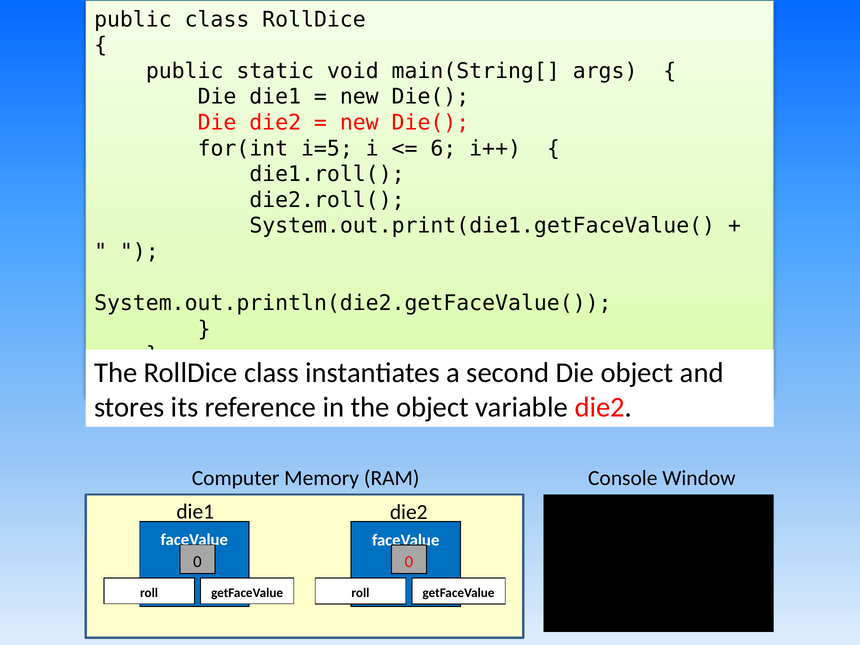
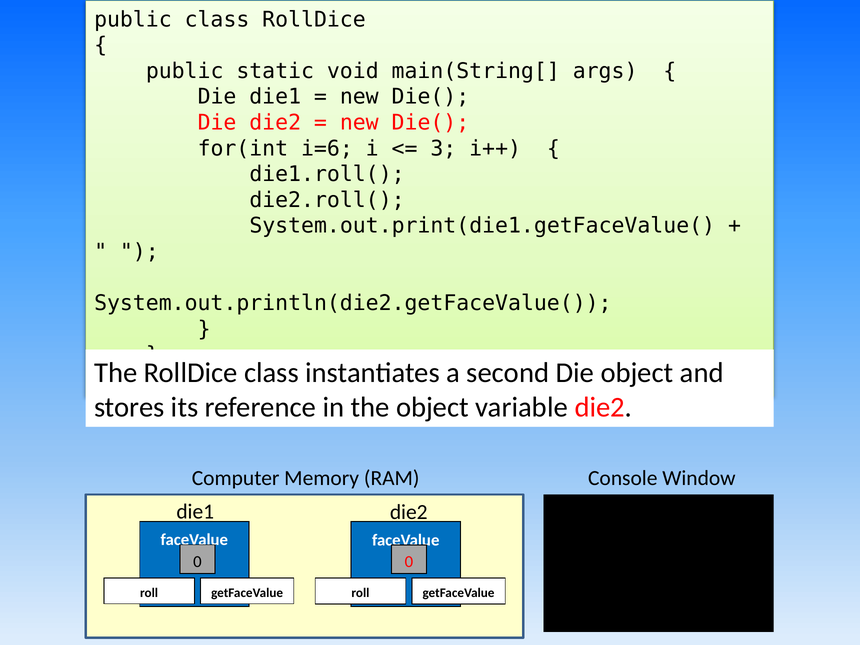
i=5: i=5 -> i=6 (327, 148)
6: 6 -> 3 (443, 148)
